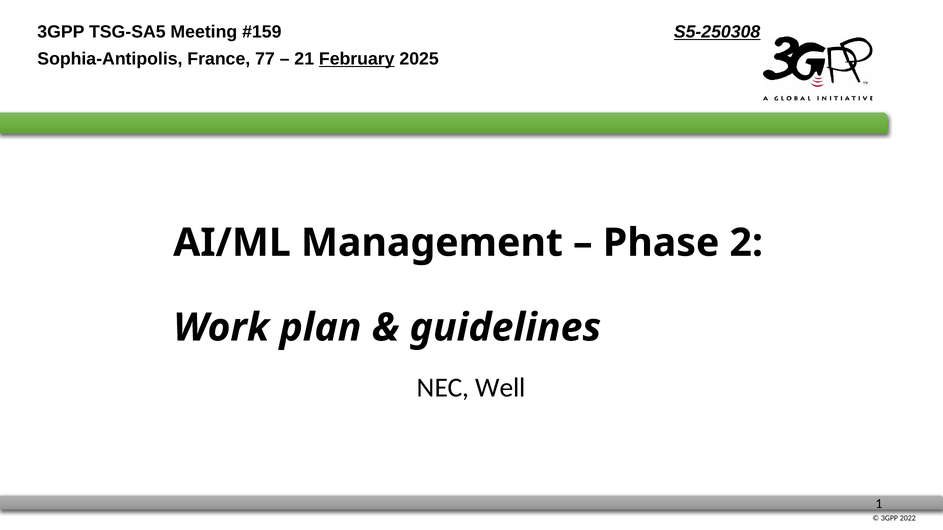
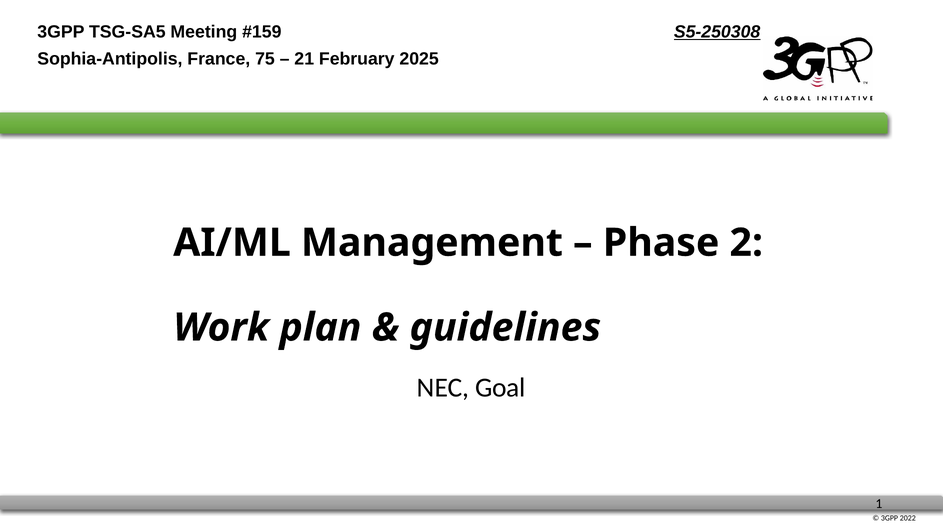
77: 77 -> 75 (265, 59)
February underline: present -> none (357, 59)
Well: Well -> Goal (500, 388)
